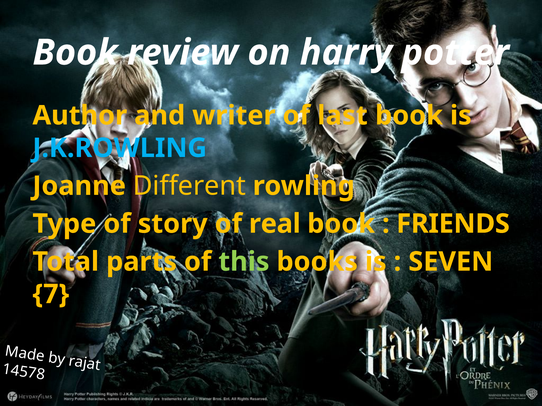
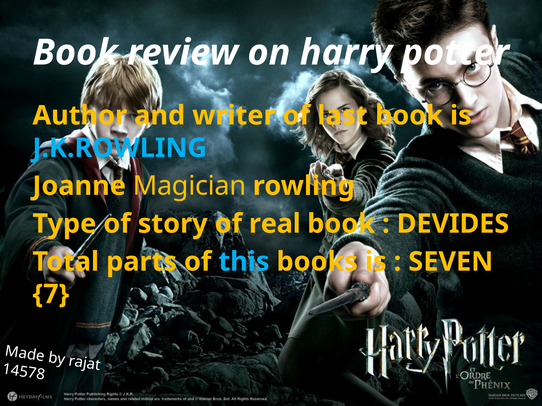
Different: Different -> Magician (189, 186)
FRIENDS: FRIENDS -> DEVIDES (453, 224)
this colour: light green -> light blue (244, 262)
